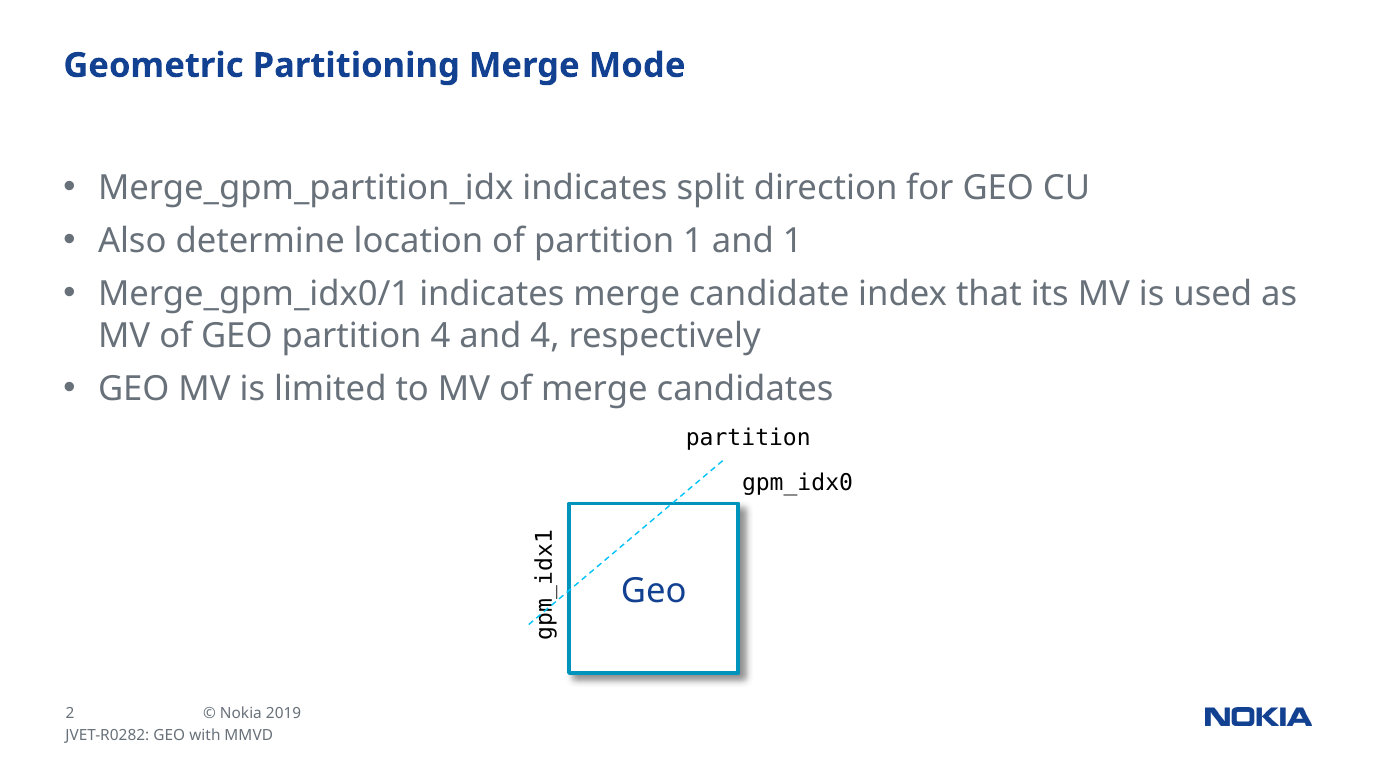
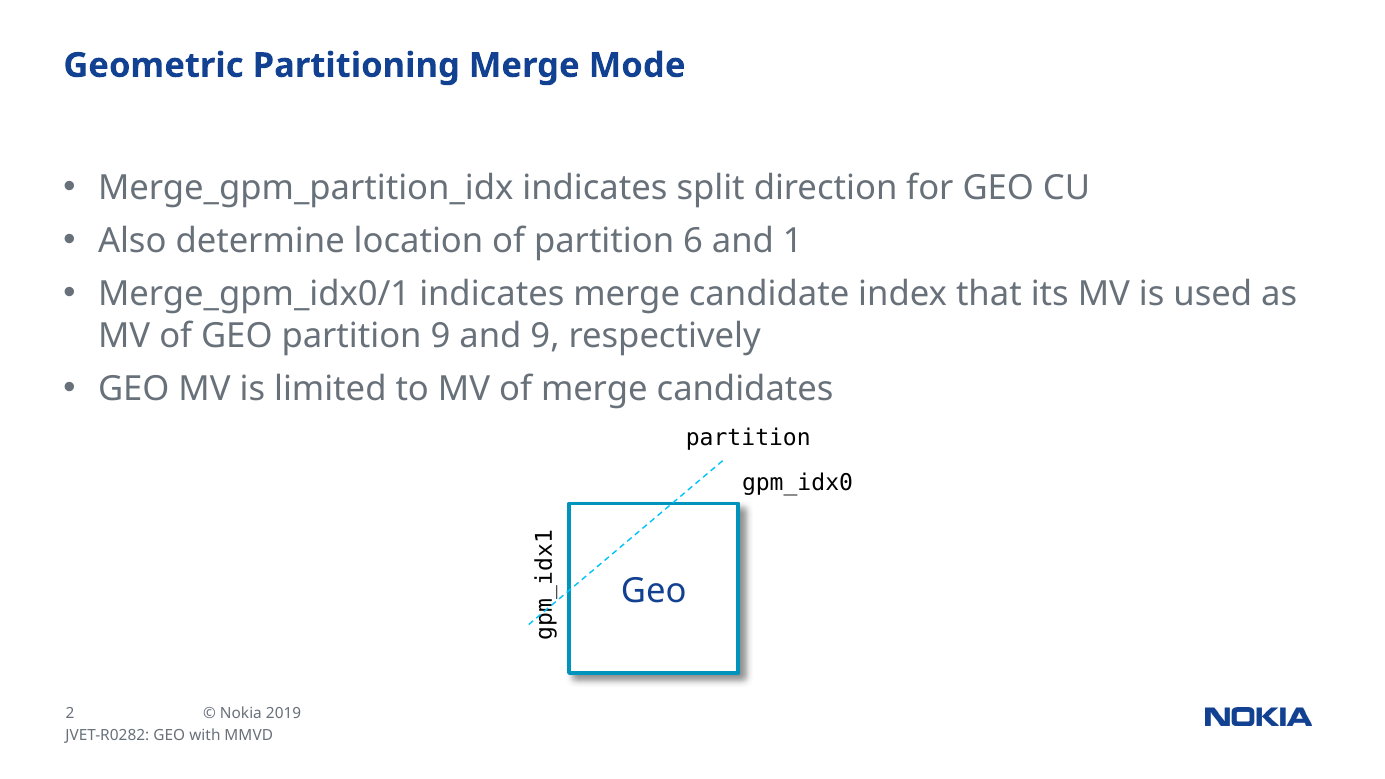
partition 1: 1 -> 6 (693, 241)
partition 4: 4 -> 9 (440, 336)
and 4: 4 -> 9 (545, 336)
